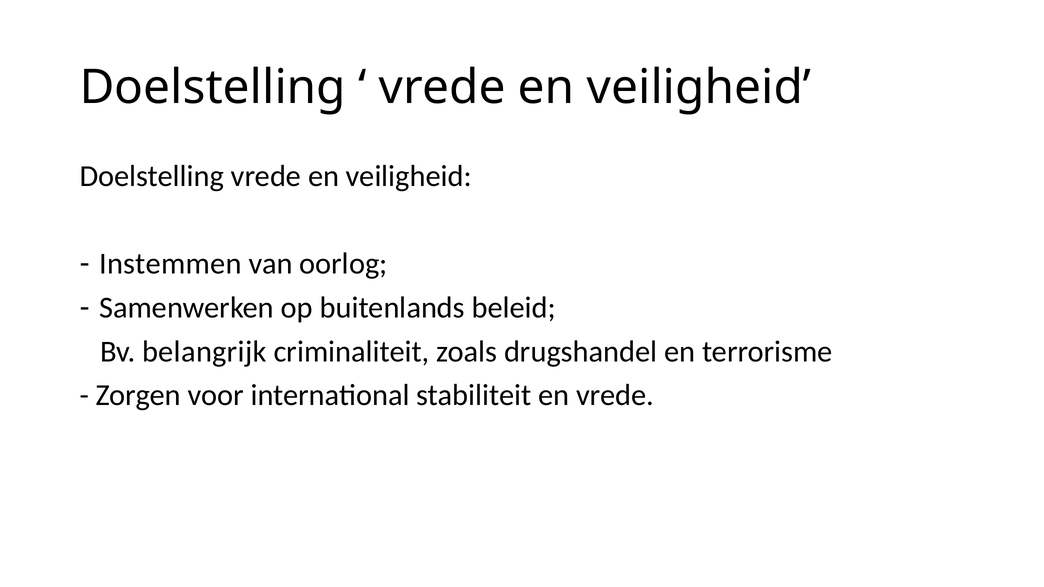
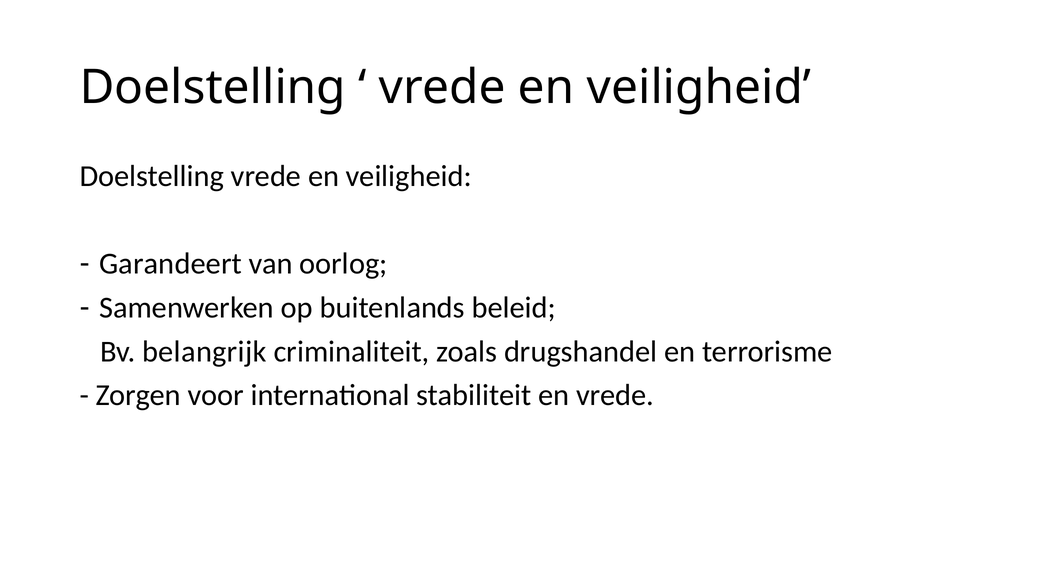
Instemmen: Instemmen -> Garandeert (171, 264)
